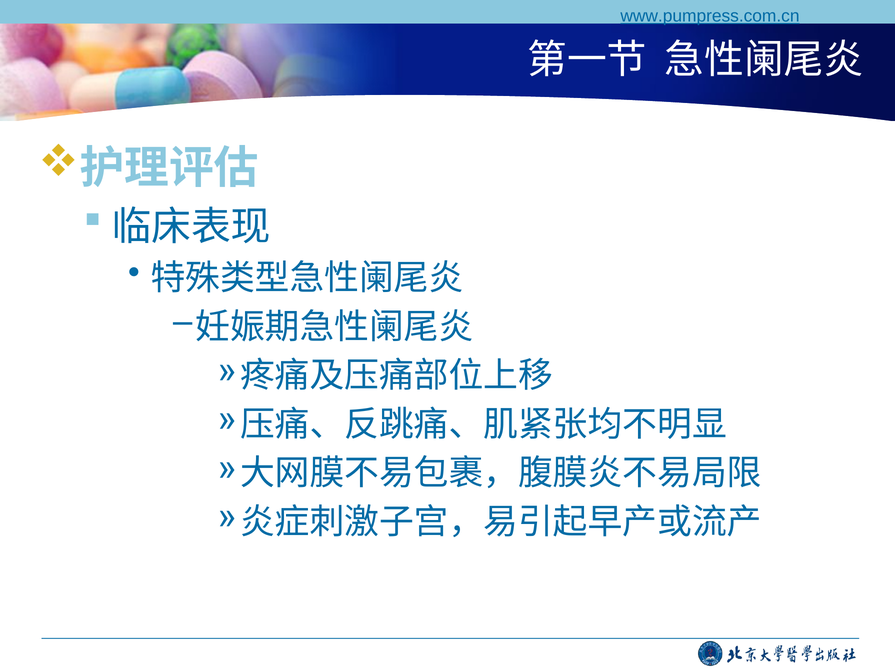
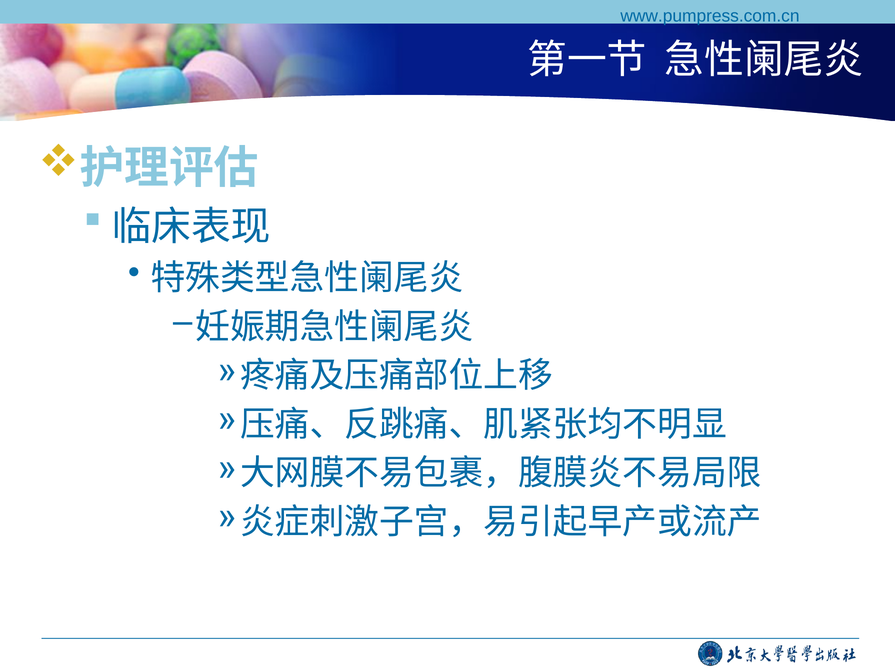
www.pumpress.com.cn underline: present -> none (710, 16)
